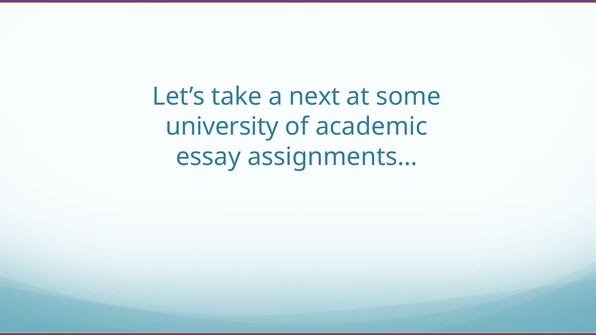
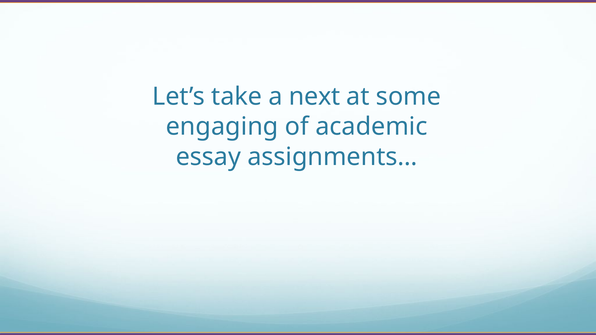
university: university -> engaging (222, 127)
